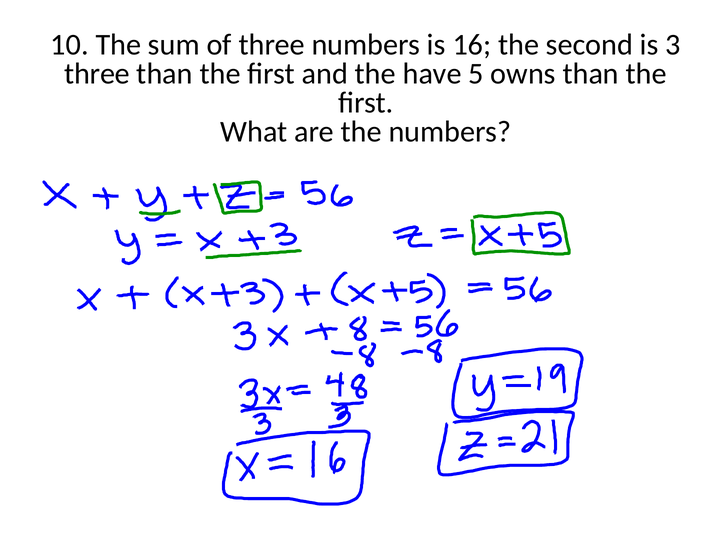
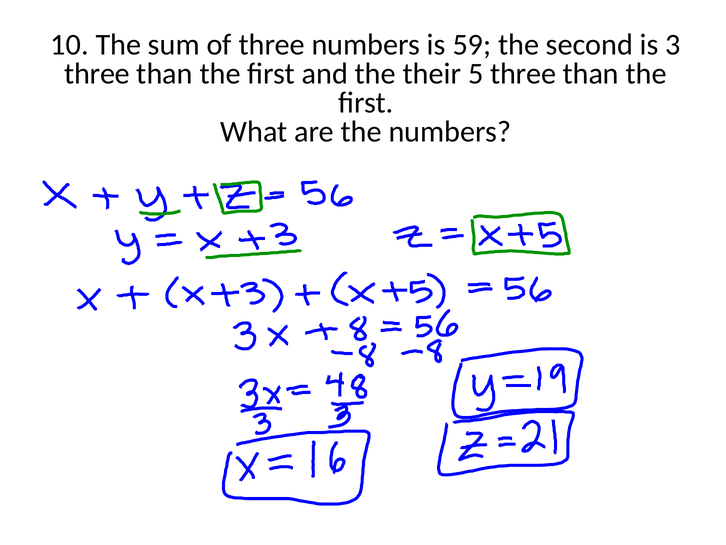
16: 16 -> 59 (472, 44)
have: have -> their (432, 74)
5 owns: owns -> three (523, 74)
